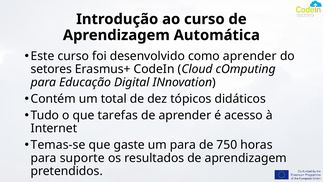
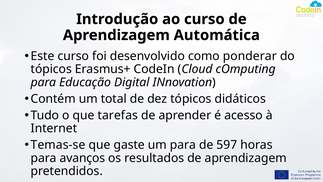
como aprender: aprender -> ponderar (250, 56)
setores: setores -> tópicos (51, 69)
750: 750 -> 597 (227, 145)
suporte: suporte -> avanços (82, 158)
